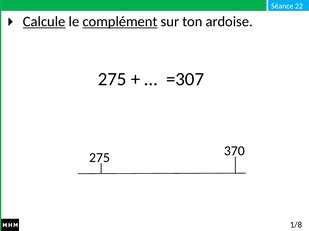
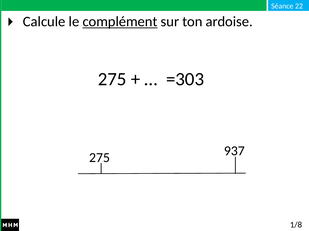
Calcule underline: present -> none (44, 22)
=307: =307 -> =303 (185, 79)
370: 370 -> 937 (234, 151)
